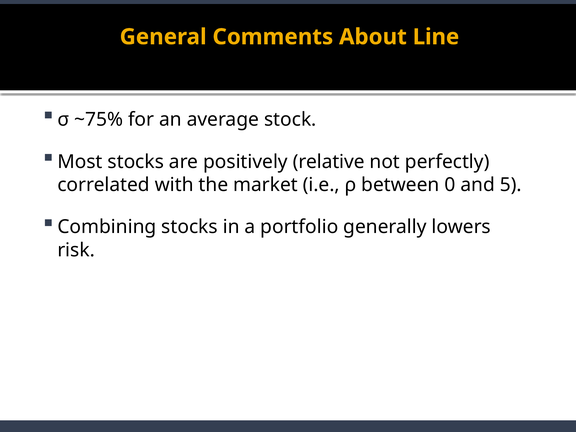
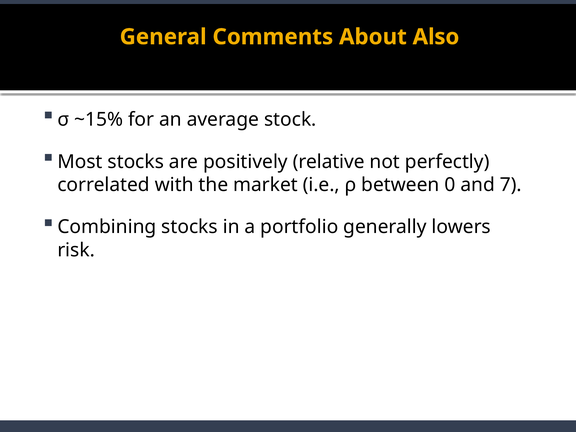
Line: Line -> Also (436, 37)
~75%: ~75% -> ~15% (99, 119)
5: 5 -> 7 (511, 185)
